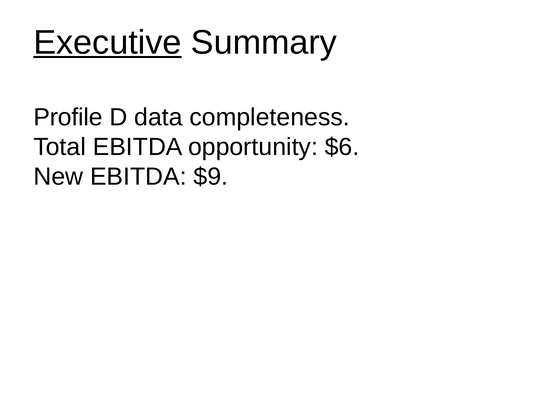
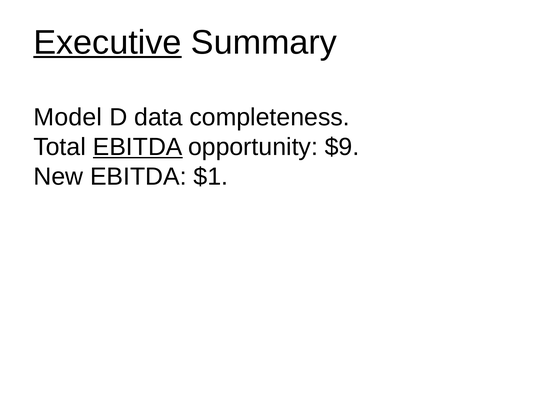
Profile: Profile -> Model (68, 117)
EBITDA underline: none -> present (138, 147)
$6: $6 -> $9 (342, 147)
$9: $9 -> $1 (211, 177)
